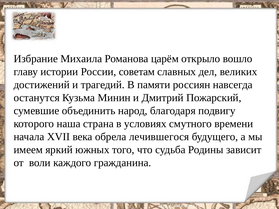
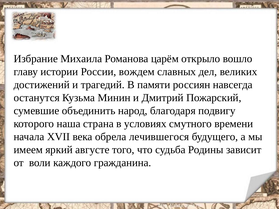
советам: советам -> вождем (137, 72)
южных: южных -> августе (92, 150)
